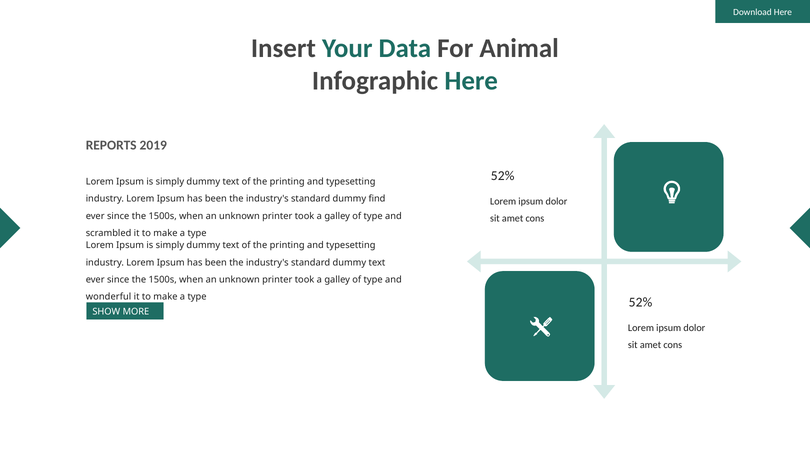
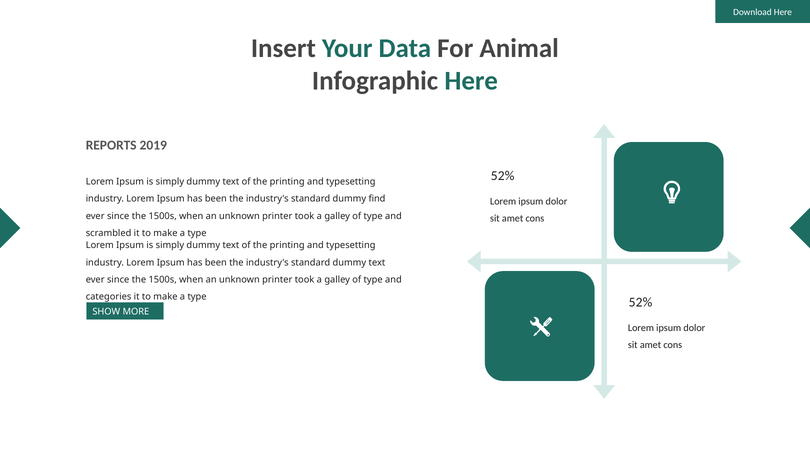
wonderful: wonderful -> categories (109, 296)
